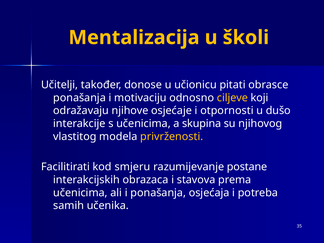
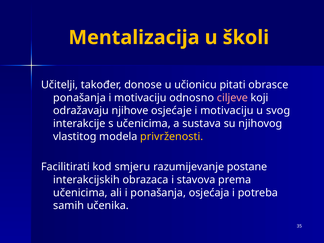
ciljeve colour: yellow -> pink (232, 98)
osjećaje i otpornosti: otpornosti -> motivaciju (227, 111)
dušo: dušo -> svog (278, 111)
skupina: skupina -> sustava (202, 124)
